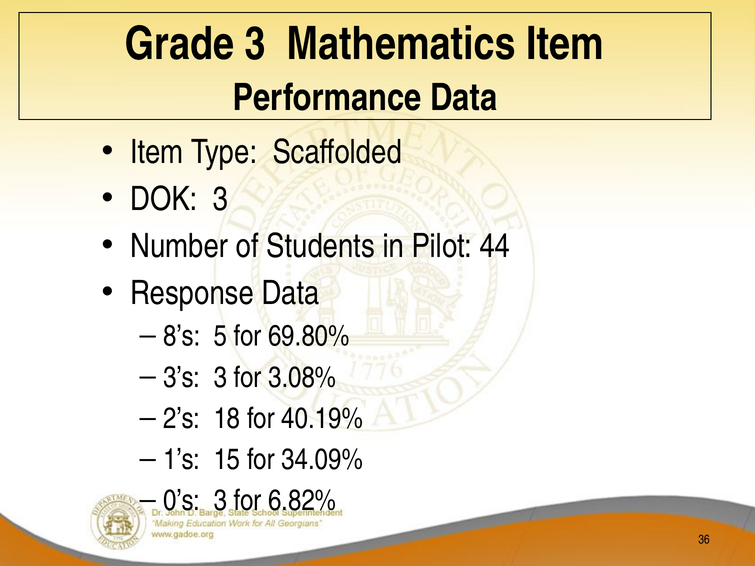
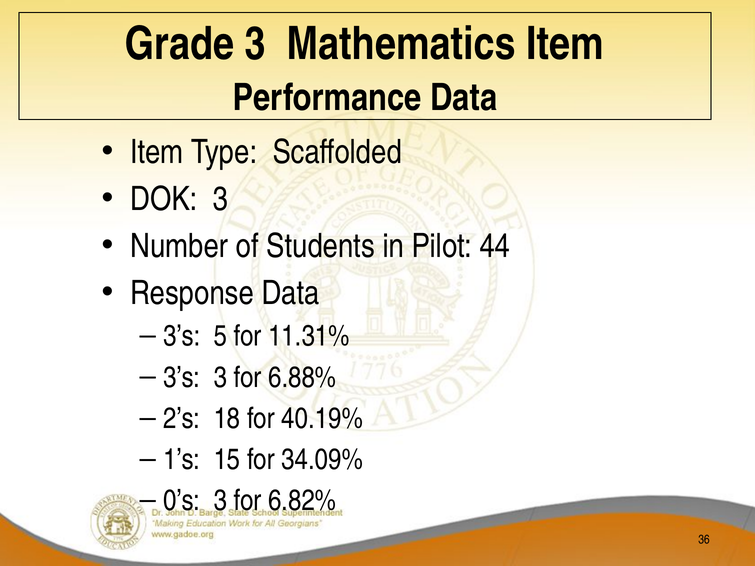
8’s: 8’s -> 3’s (182, 336)
69.80%: 69.80% -> 11.31% (309, 336)
3.08%: 3.08% -> 6.88% (302, 378)
